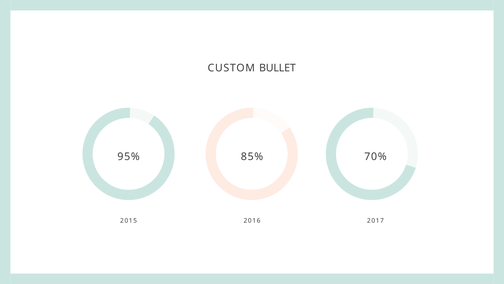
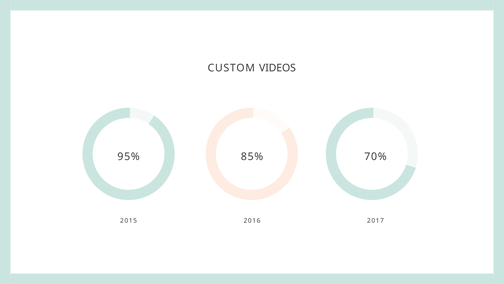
BULLET: BULLET -> VIDEOS (277, 68)
